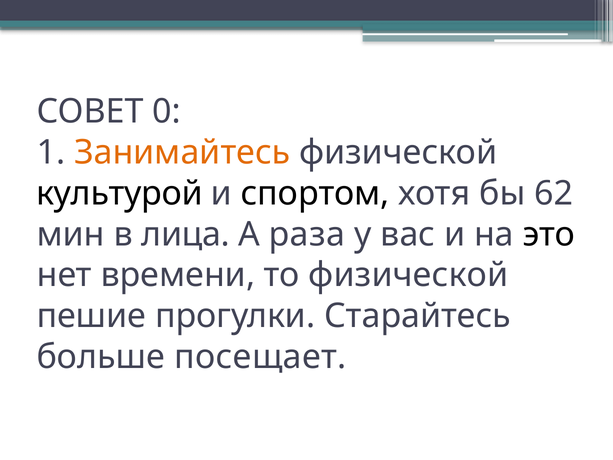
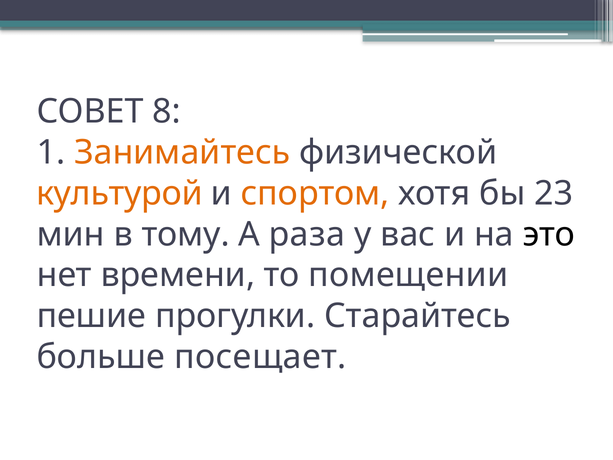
0: 0 -> 8 (167, 112)
культурой colour: black -> orange (119, 193)
спортом colour: black -> orange (315, 193)
62: 62 -> 23 (554, 193)
лица: лица -> тому (186, 234)
то физической: физической -> помещении (408, 275)
